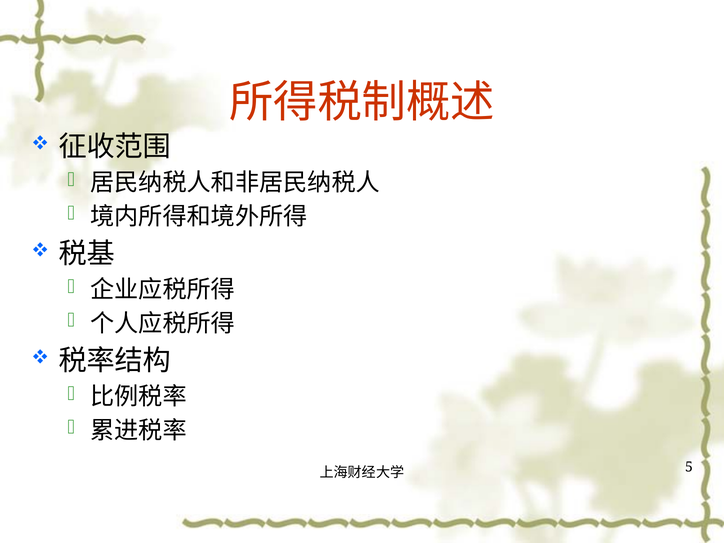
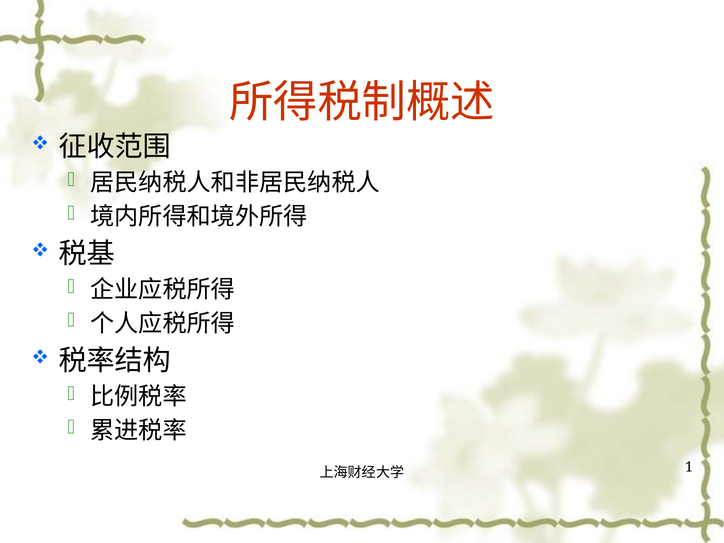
5: 5 -> 1 (689, 467)
